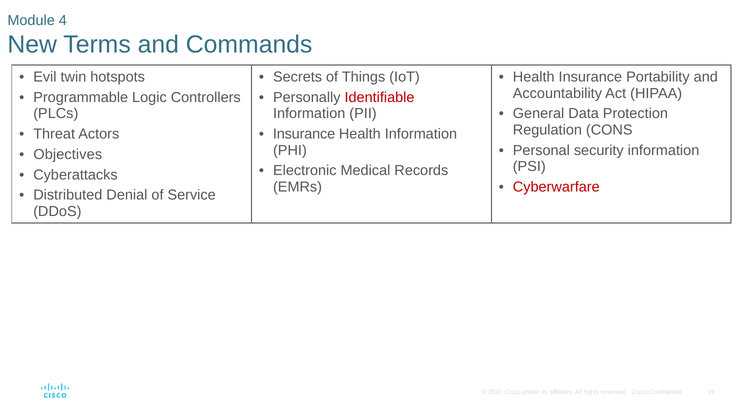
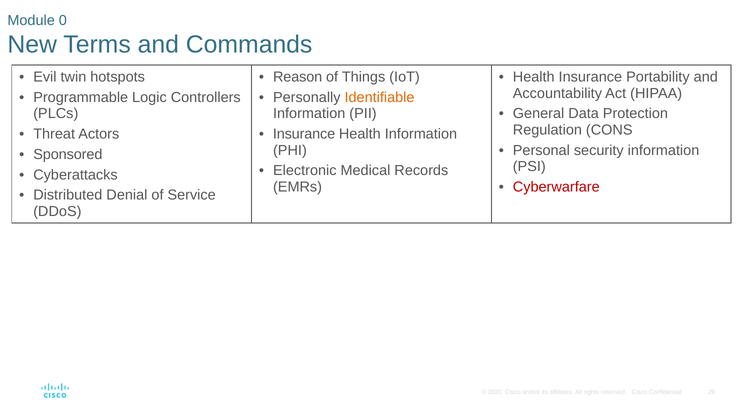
4: 4 -> 0 (63, 20)
Secrets: Secrets -> Reason (298, 77)
Identifiable colour: red -> orange (380, 97)
Objectives: Objectives -> Sponsored (68, 154)
